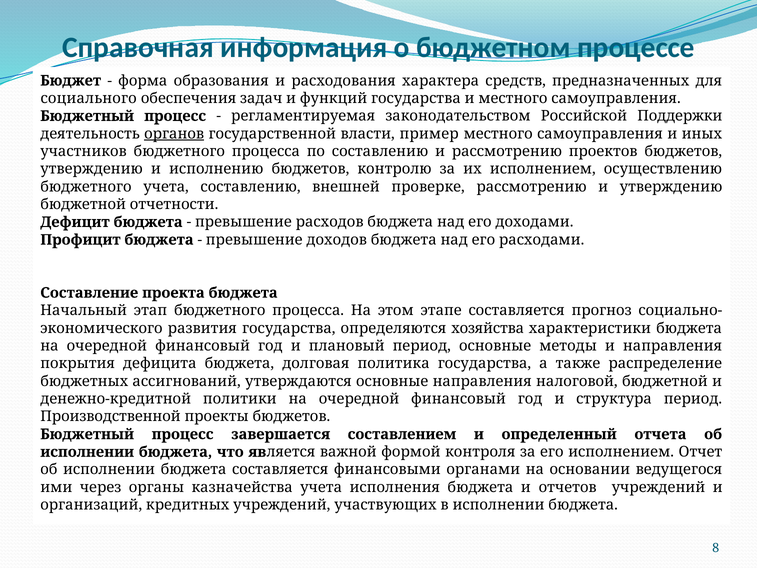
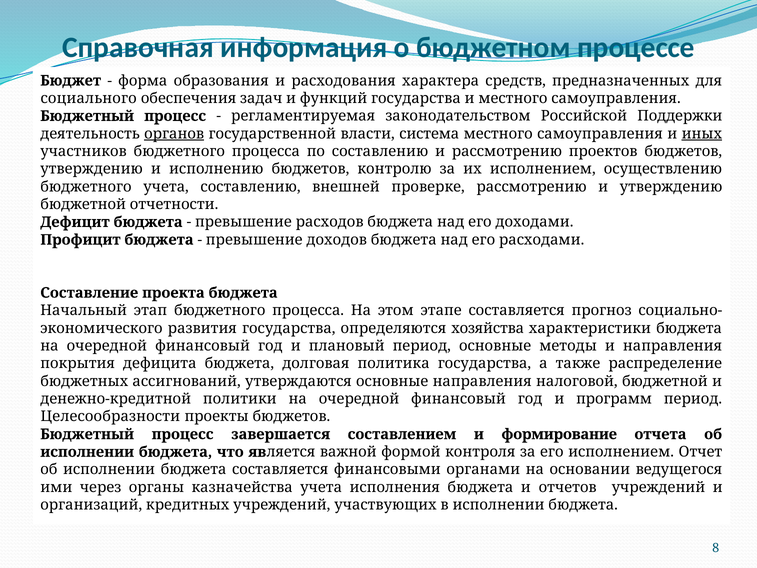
пример: пример -> система (429, 134)
иных underline: none -> present (702, 134)
структура: структура -> программ (614, 399)
Производственной: Производственной -> Целесообразности (110, 416)
определенный: определенный -> формирование (559, 434)
